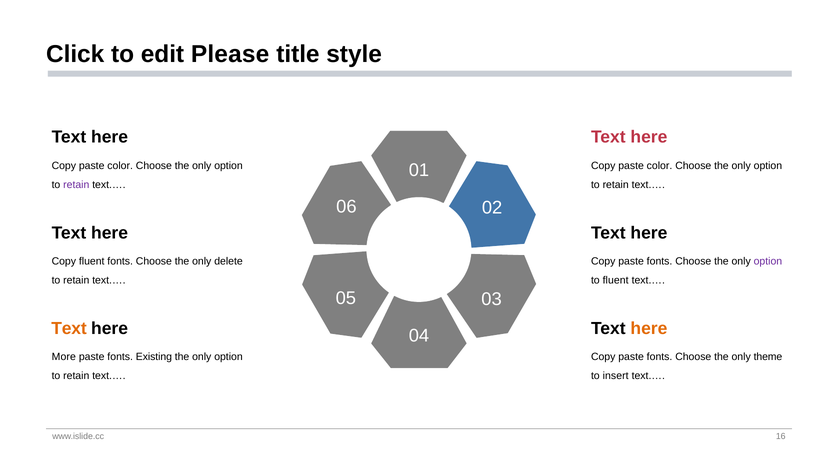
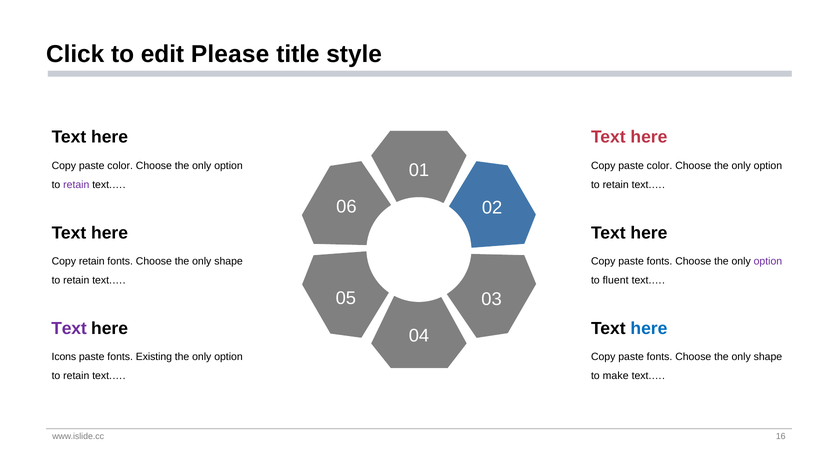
Copy fluent: fluent -> retain (92, 262)
delete: delete -> shape (229, 262)
Text colour: orange -> purple (69, 329)
here colour: orange -> blue (649, 329)
More: More -> Icons (64, 357)
theme: theme -> shape (768, 357)
insert: insert -> make (616, 376)
